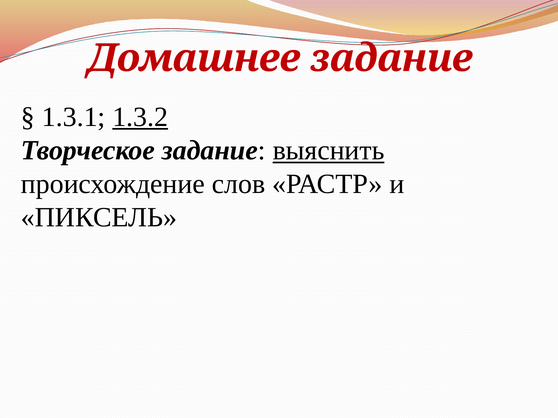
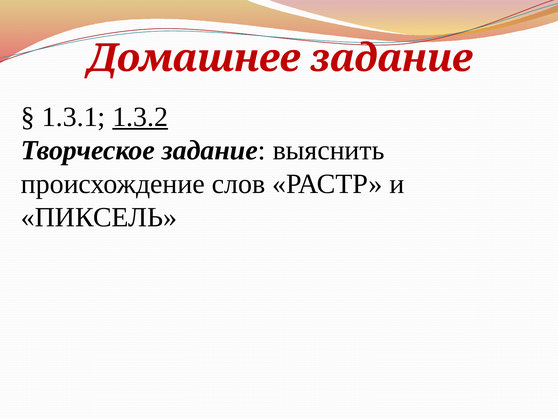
выяснить underline: present -> none (329, 151)
